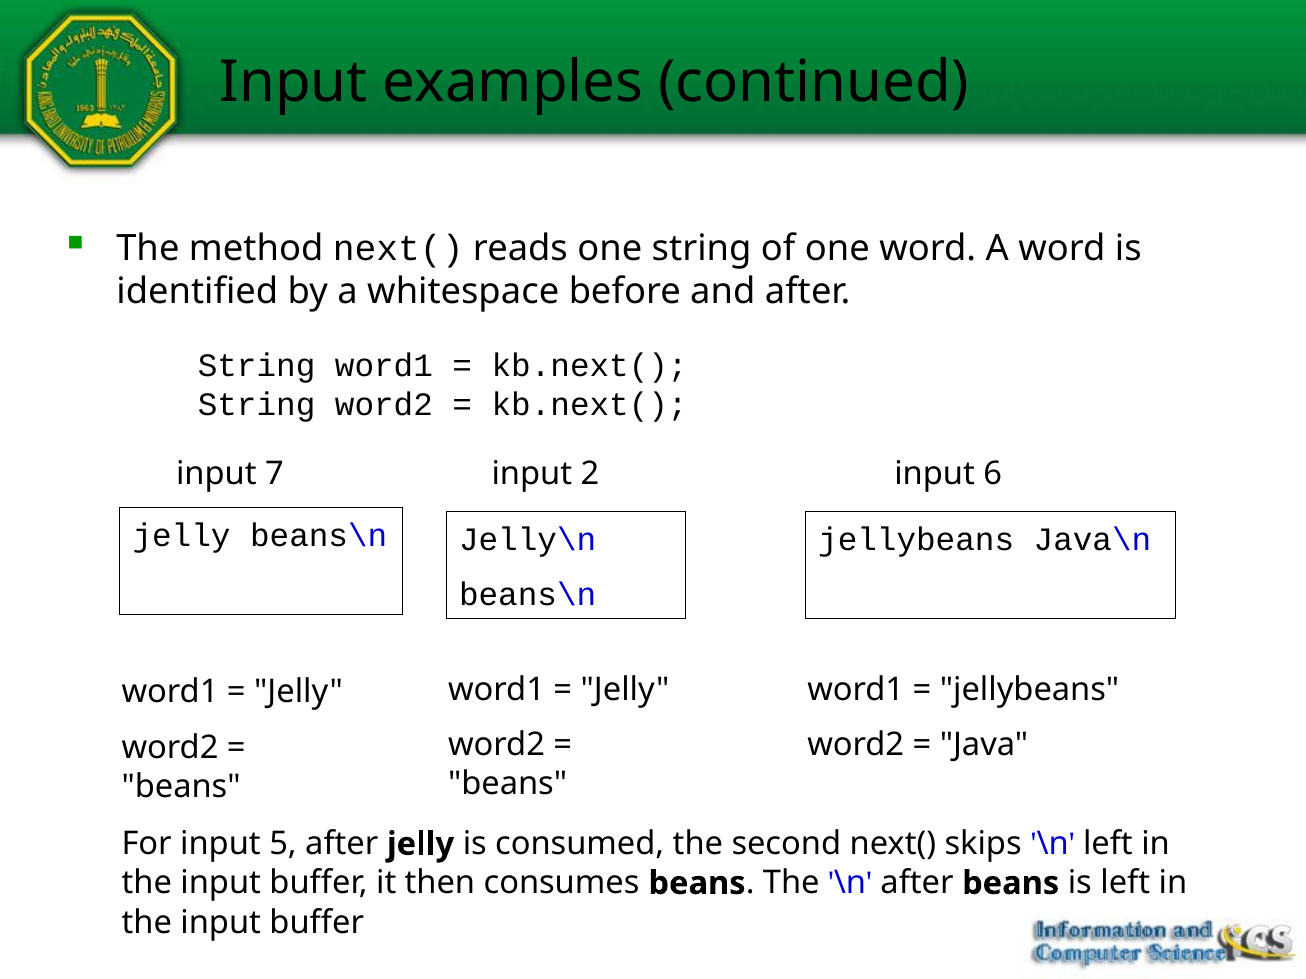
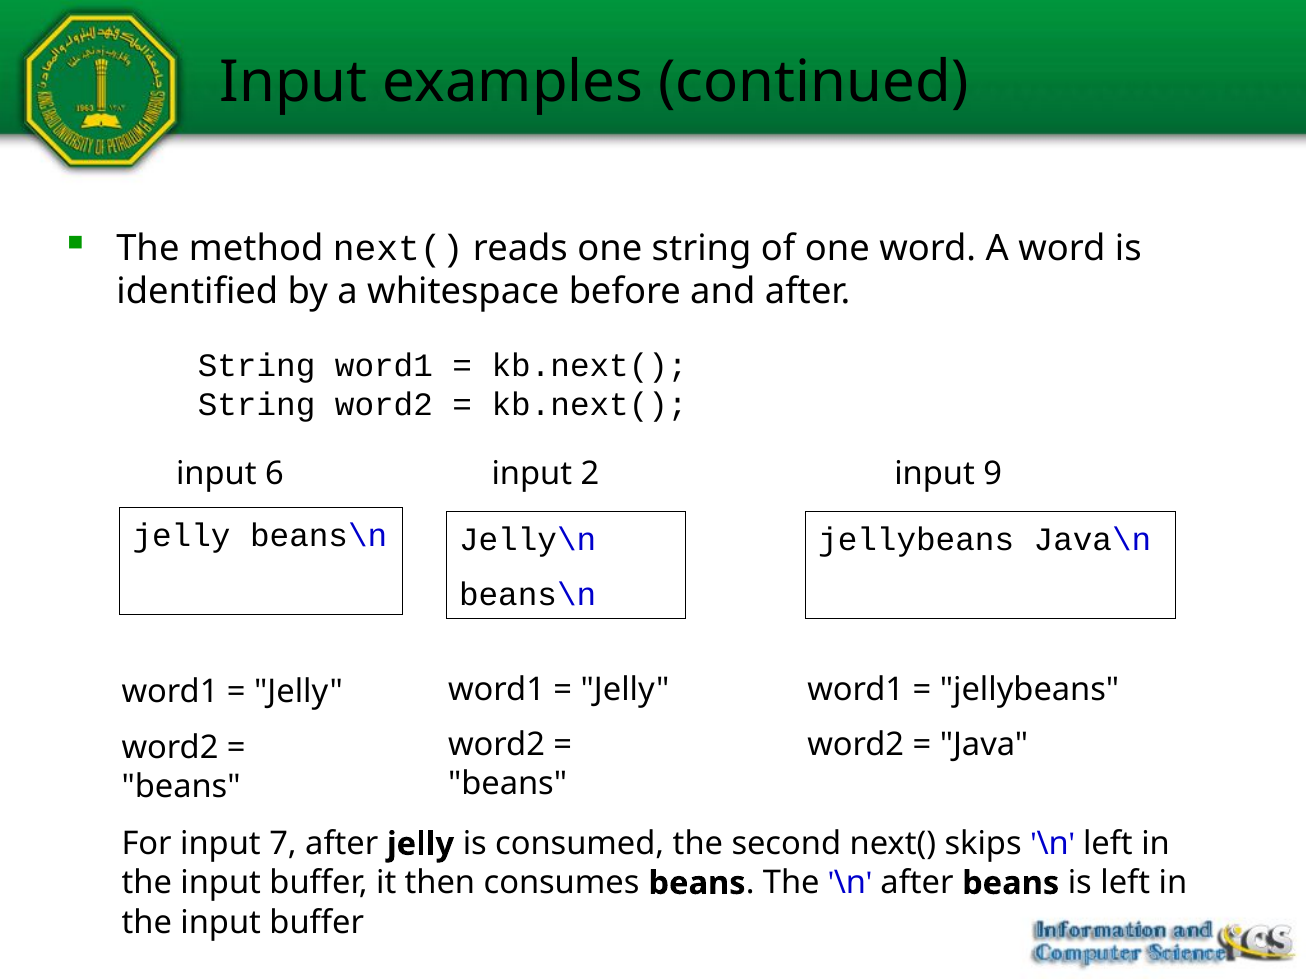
7: 7 -> 6 (274, 474)
6: 6 -> 9 (993, 474)
5: 5 -> 7 (283, 845)
